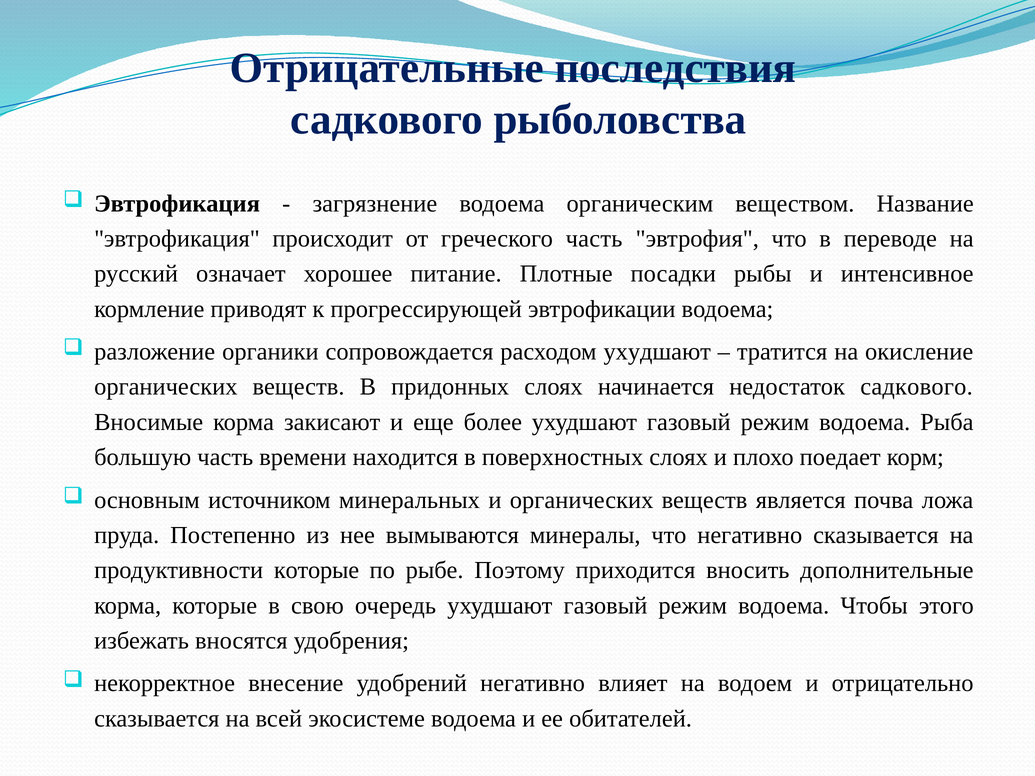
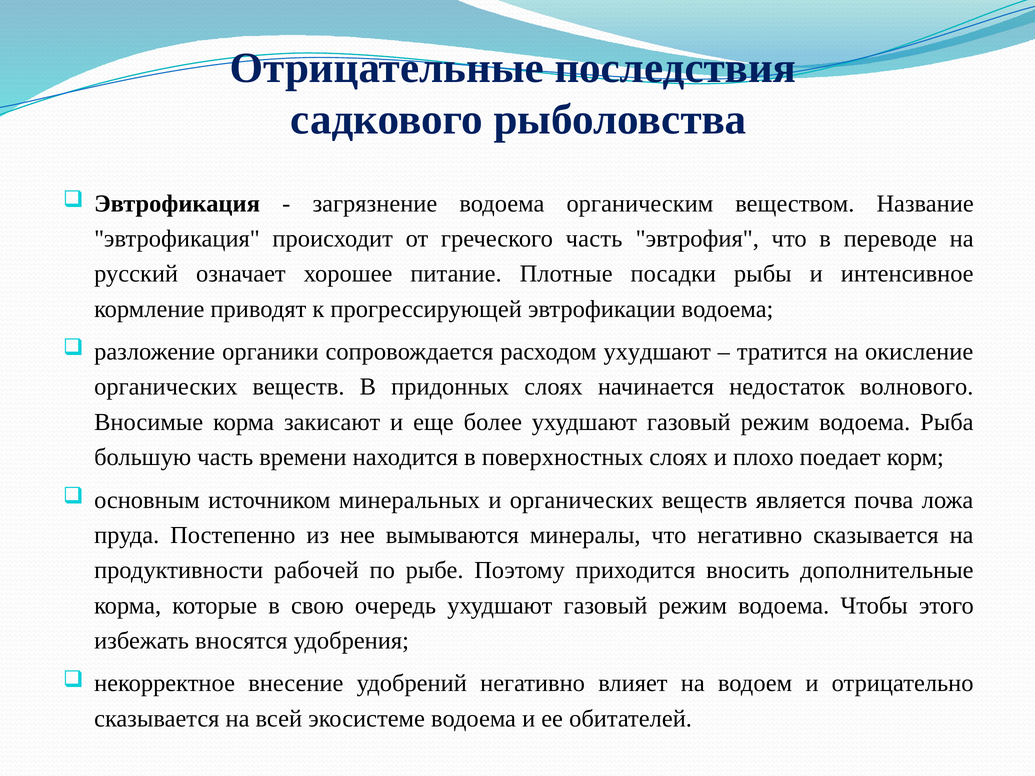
недостаток садкового: садкового -> волнового (917, 387)
продуктивности которые: которые -> рабочей (316, 571)
